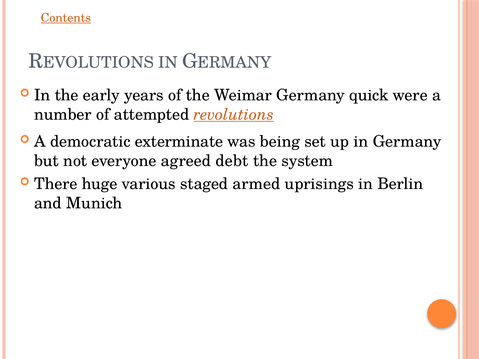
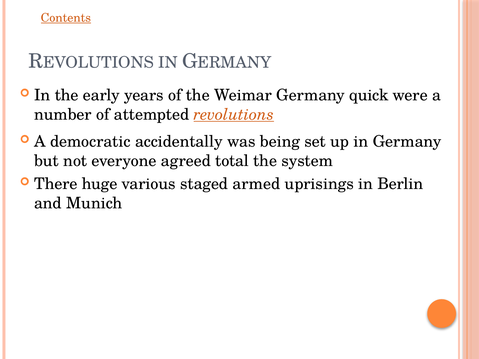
exterminate: exterminate -> accidentally (179, 142)
debt: debt -> total (232, 161)
